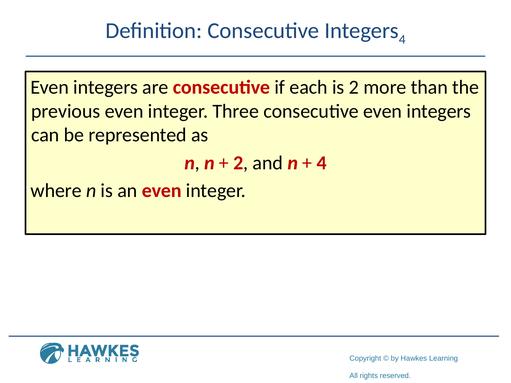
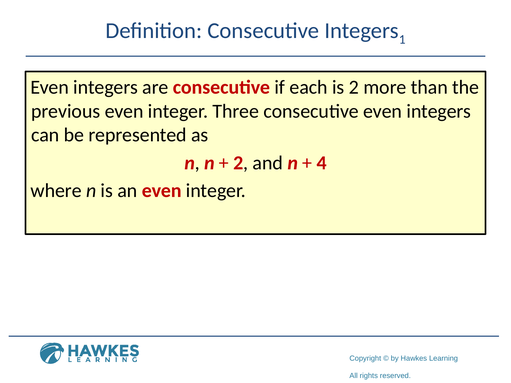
Integers 4: 4 -> 1 (402, 39)
